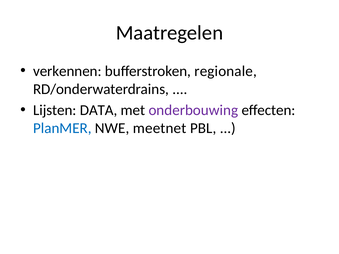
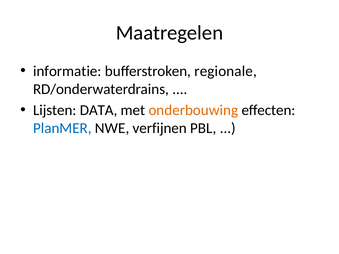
verkennen: verkennen -> informatie (67, 71)
onderbouwing colour: purple -> orange (193, 110)
meetnet: meetnet -> verfijnen (160, 128)
